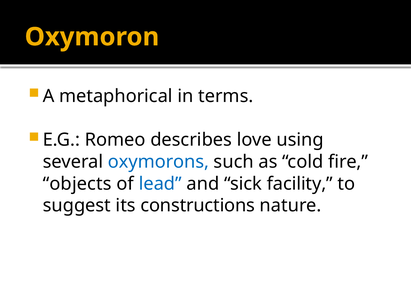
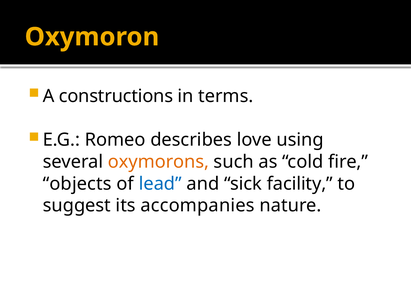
metaphorical: metaphorical -> constructions (116, 96)
oxymorons colour: blue -> orange (158, 162)
constructions: constructions -> accompanies (198, 206)
